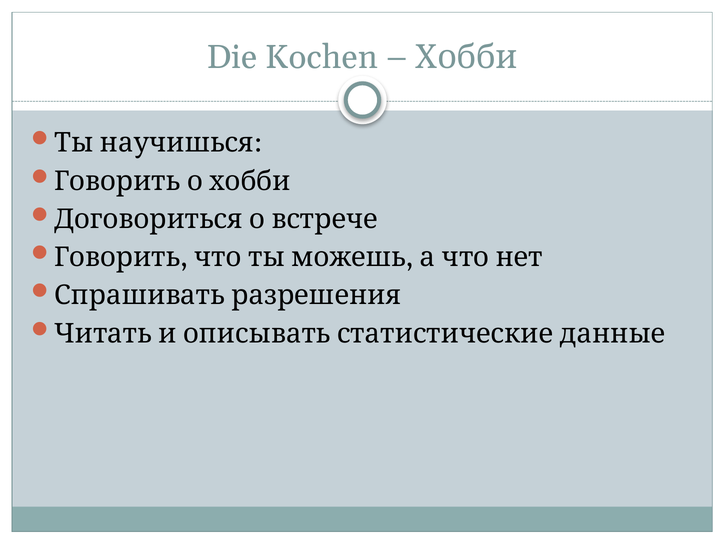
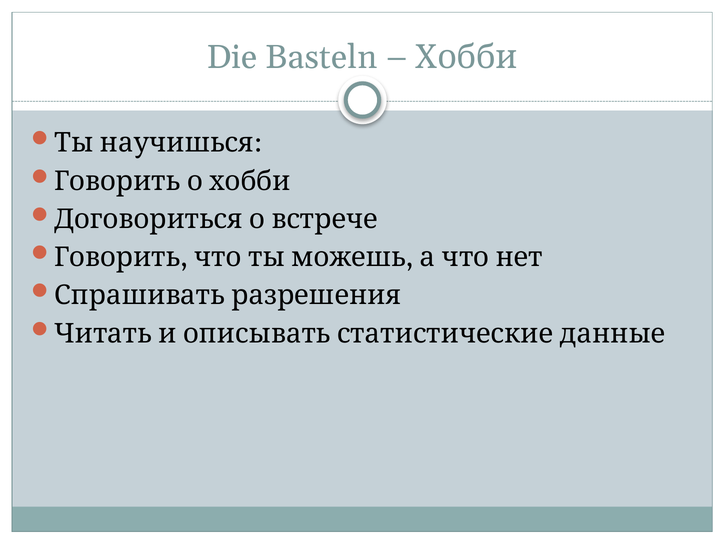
Kochen: Kochen -> Basteln (321, 57)
